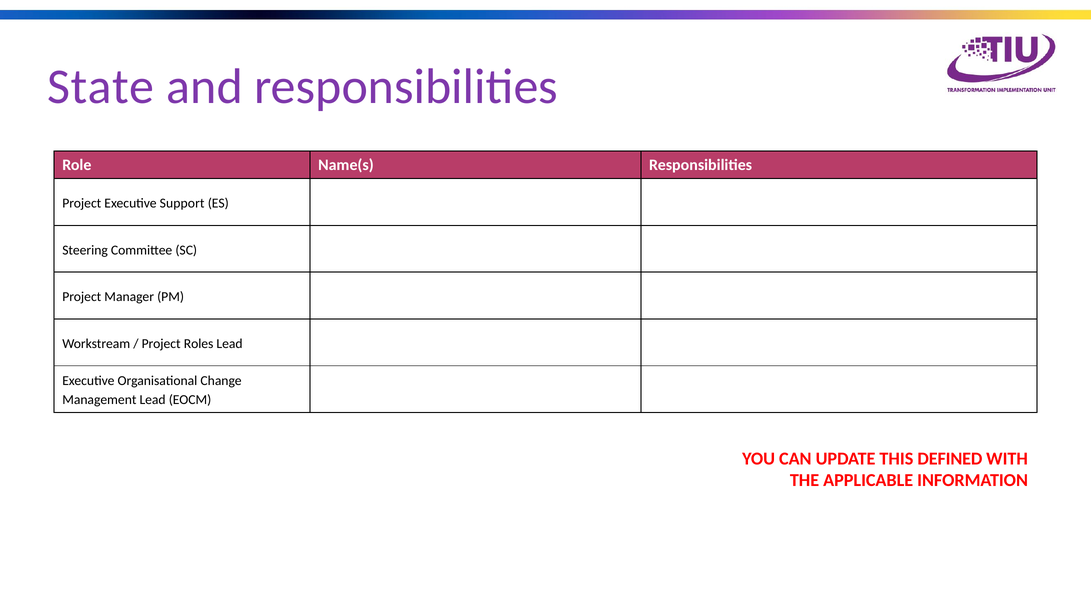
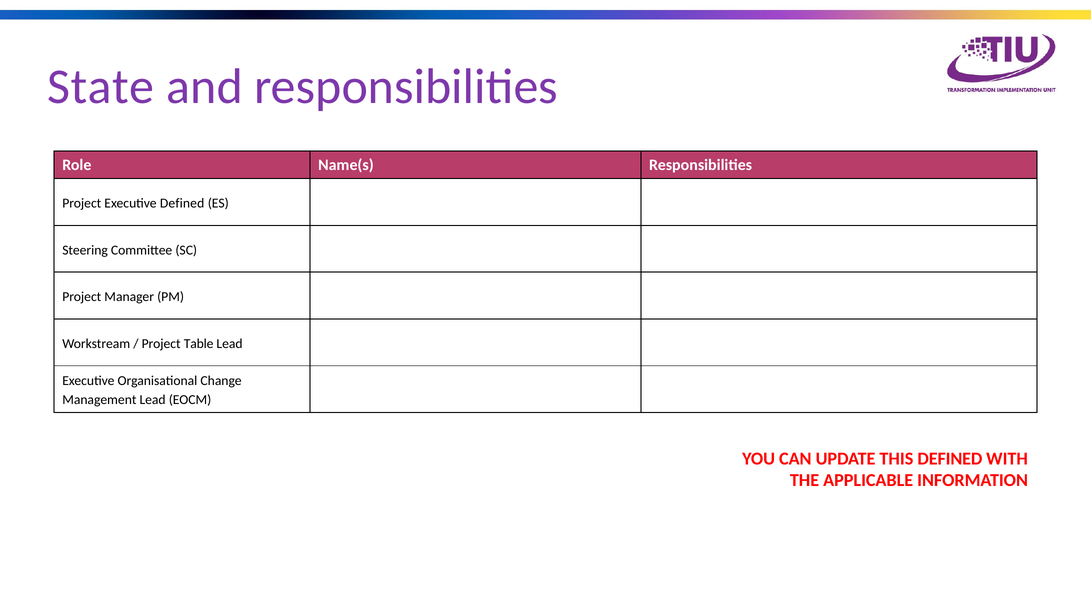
Executive Support: Support -> Defined (182, 203)
Roles: Roles -> Table (199, 344)
